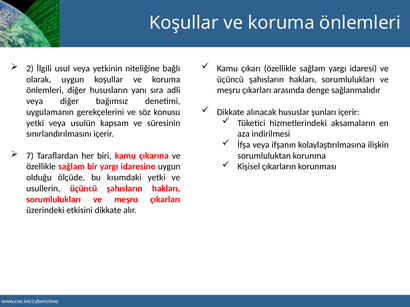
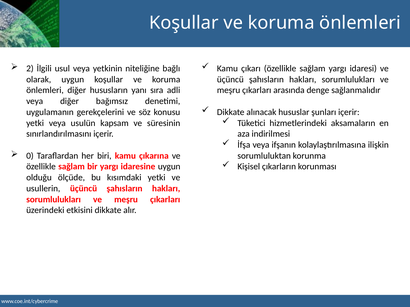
7: 7 -> 0 (30, 156)
